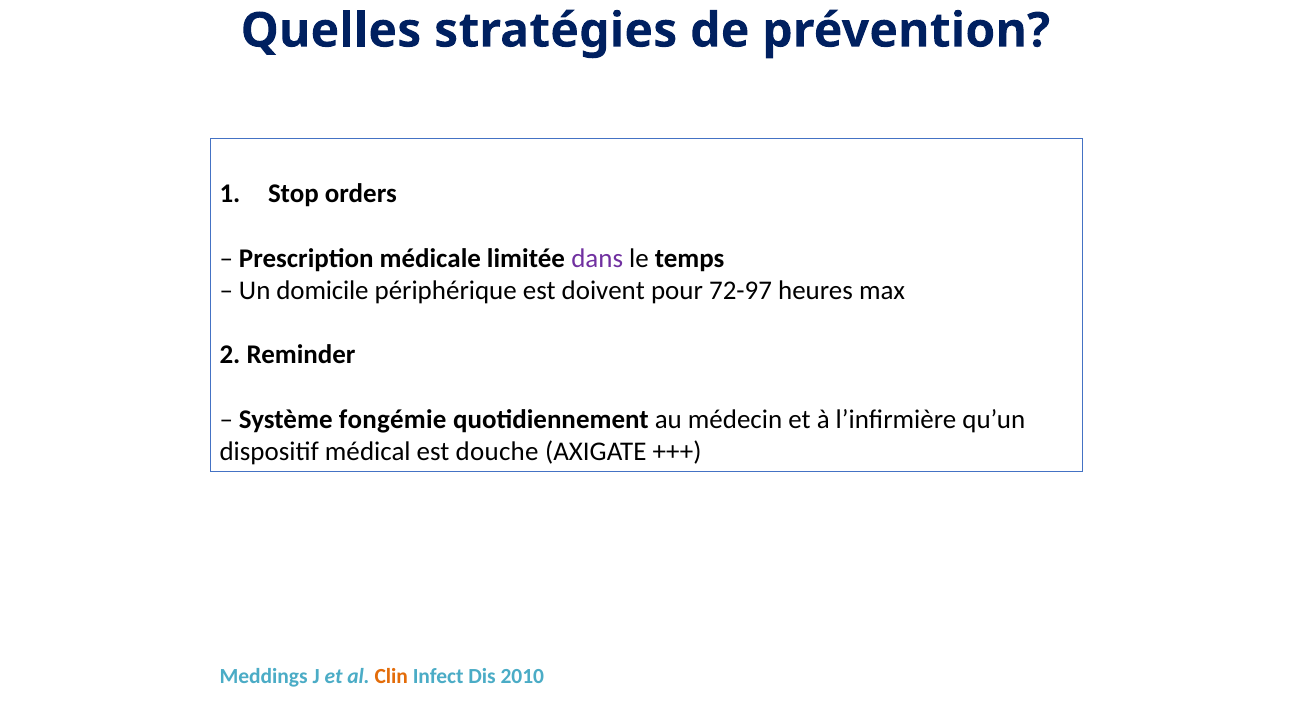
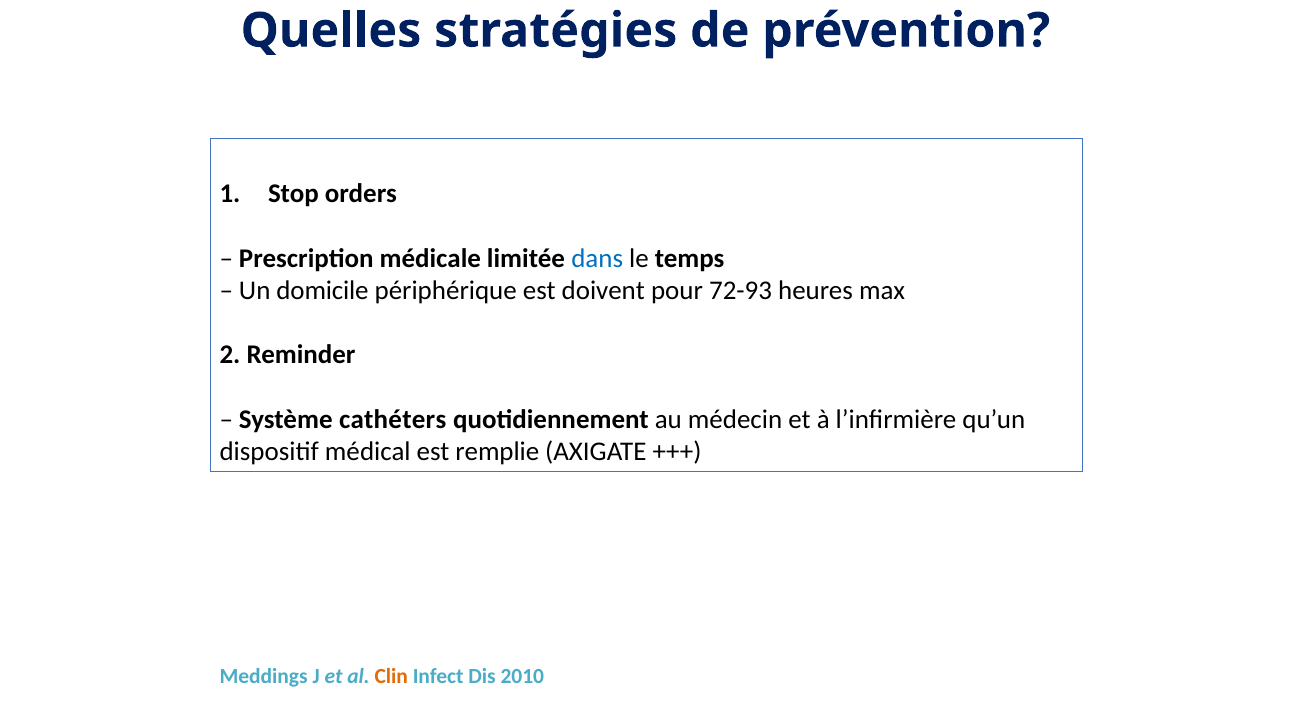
dans colour: purple -> blue (597, 258)
72-97: 72-97 -> 72-93 (741, 291)
fongémie: fongémie -> cathéters (393, 420)
douche: douche -> remplie (497, 452)
